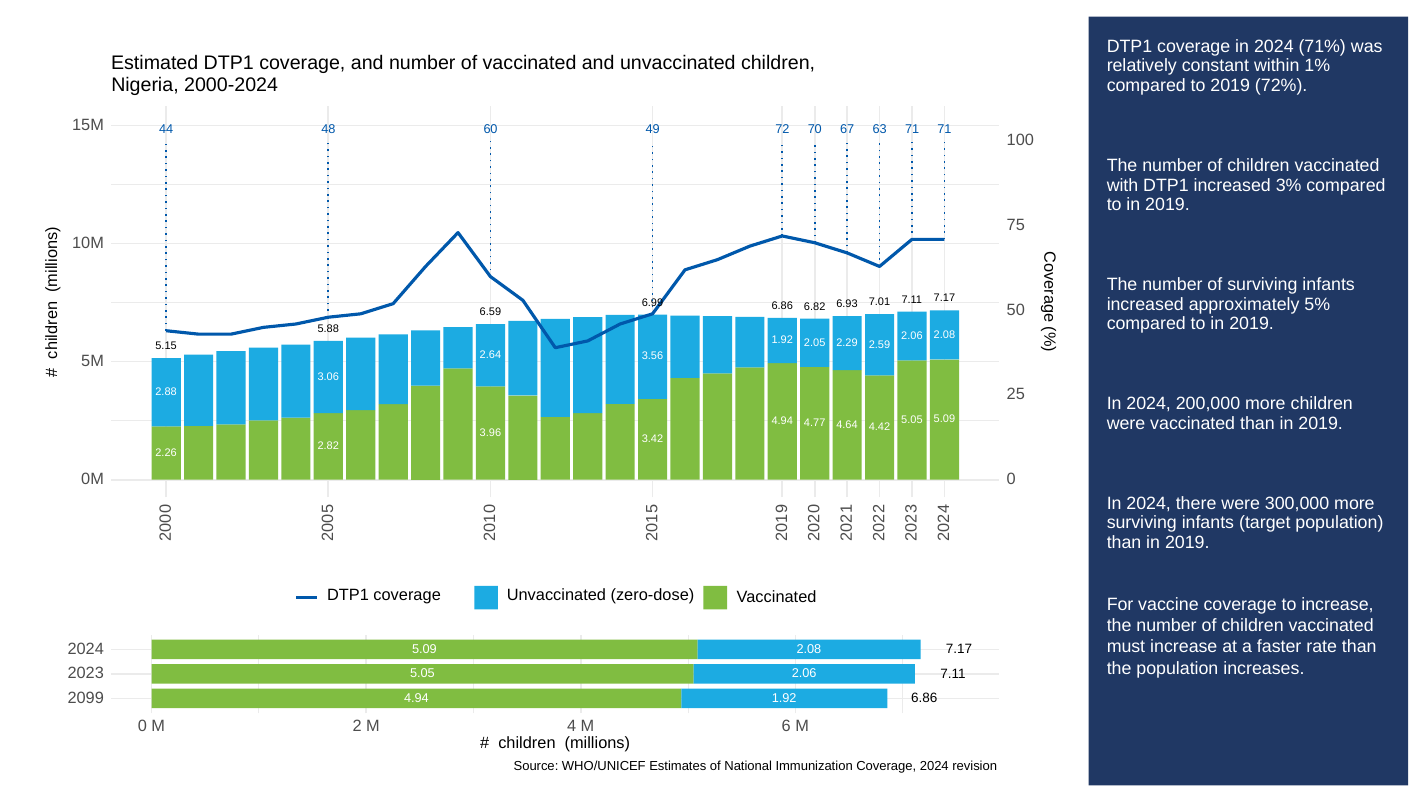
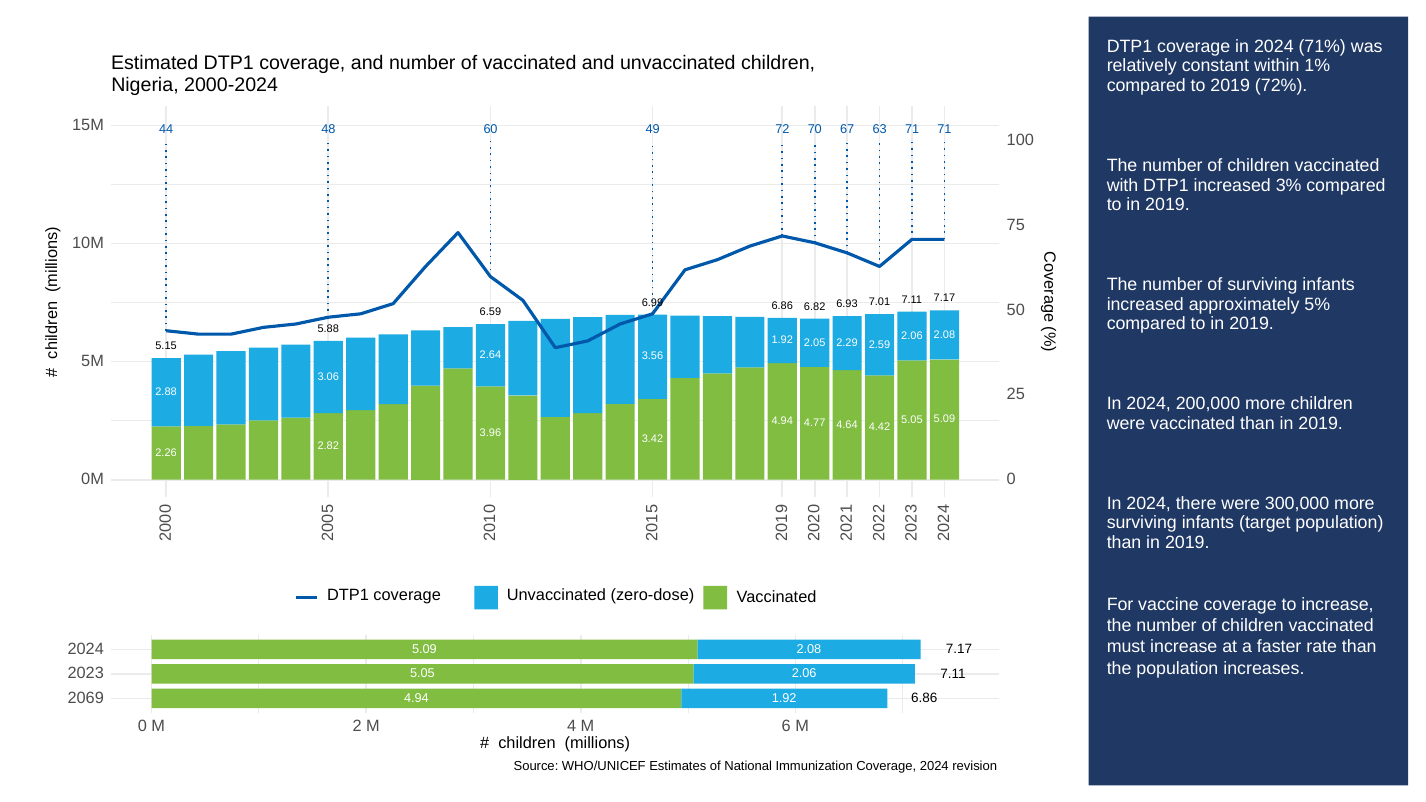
2099: 2099 -> 2069 (86, 698)
